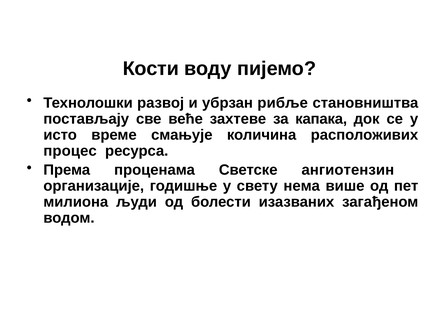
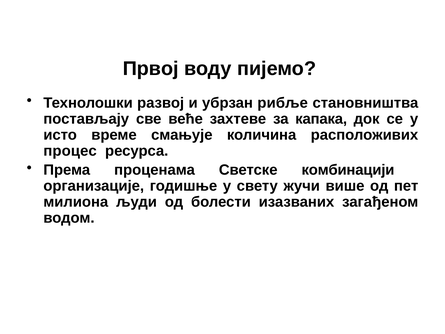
Кости: Кости -> Првој (151, 69)
ангиотензин: ангиотензин -> комбинацији (348, 170)
нема: нема -> жучи (302, 186)
